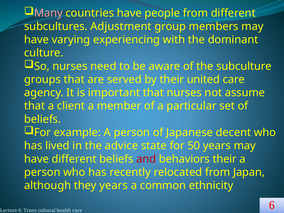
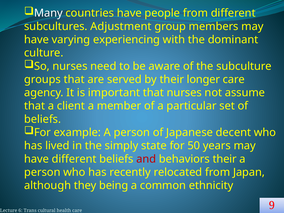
Many colour: pink -> white (48, 13)
united: united -> longer (203, 79)
advice: advice -> simply (122, 146)
they years: years -> being (114, 186)
6: 6 -> 9 (272, 205)
